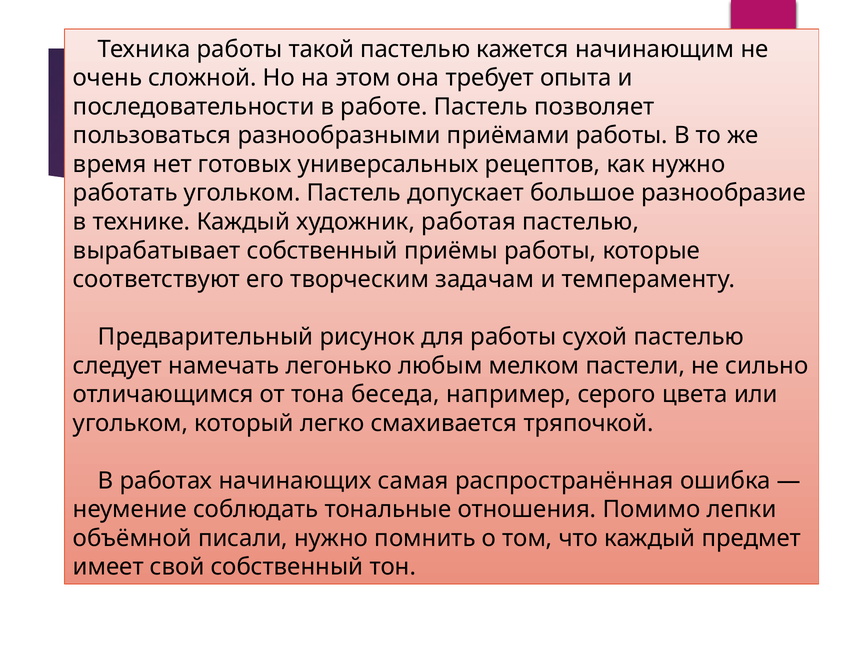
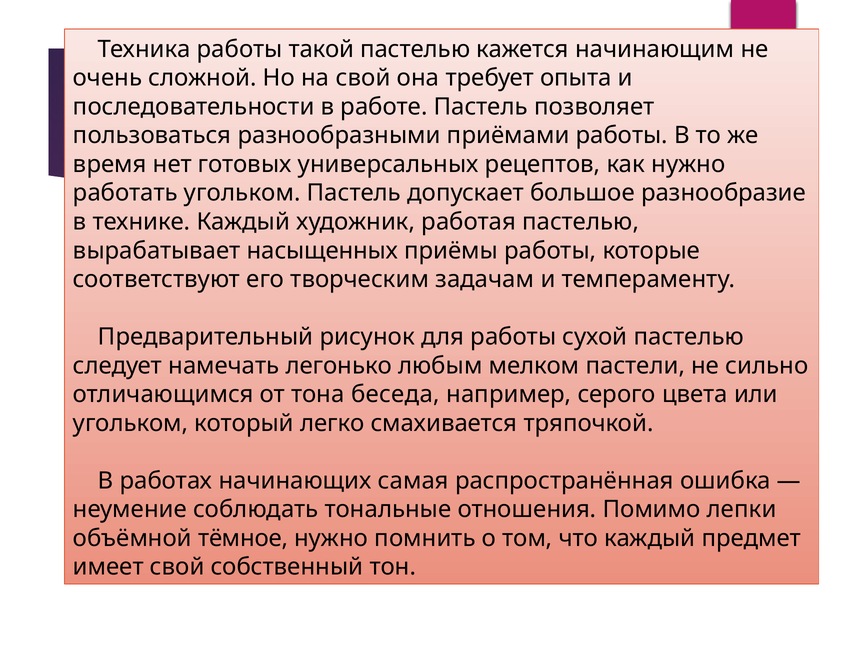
на этом: этом -> свой (363, 78)
вырабатывает собственный: собственный -> насыщенных (322, 251)
писали: писали -> тёмное (243, 538)
